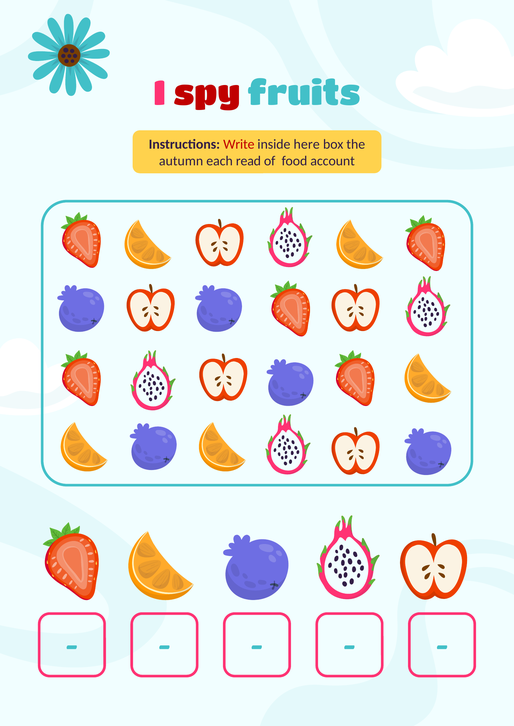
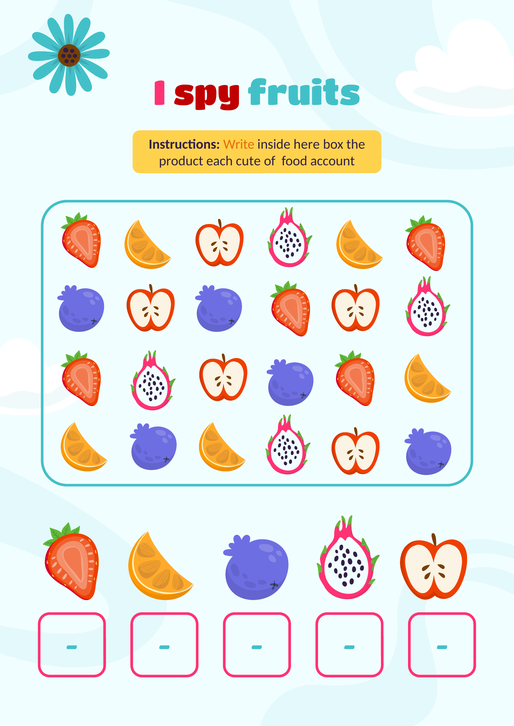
Write colour: red -> orange (239, 145)
autumn: autumn -> product (181, 161)
read: read -> cute (248, 161)
